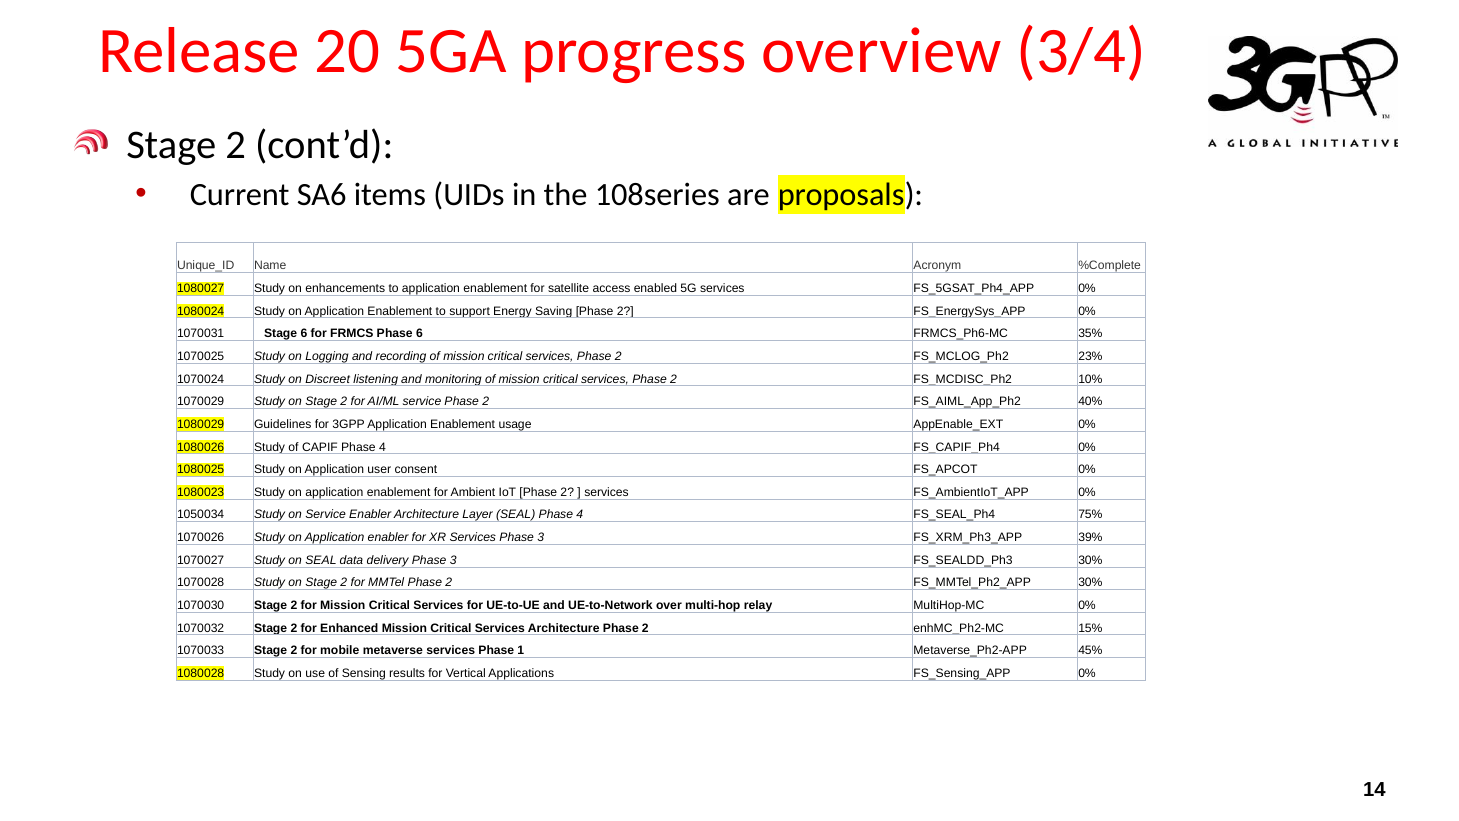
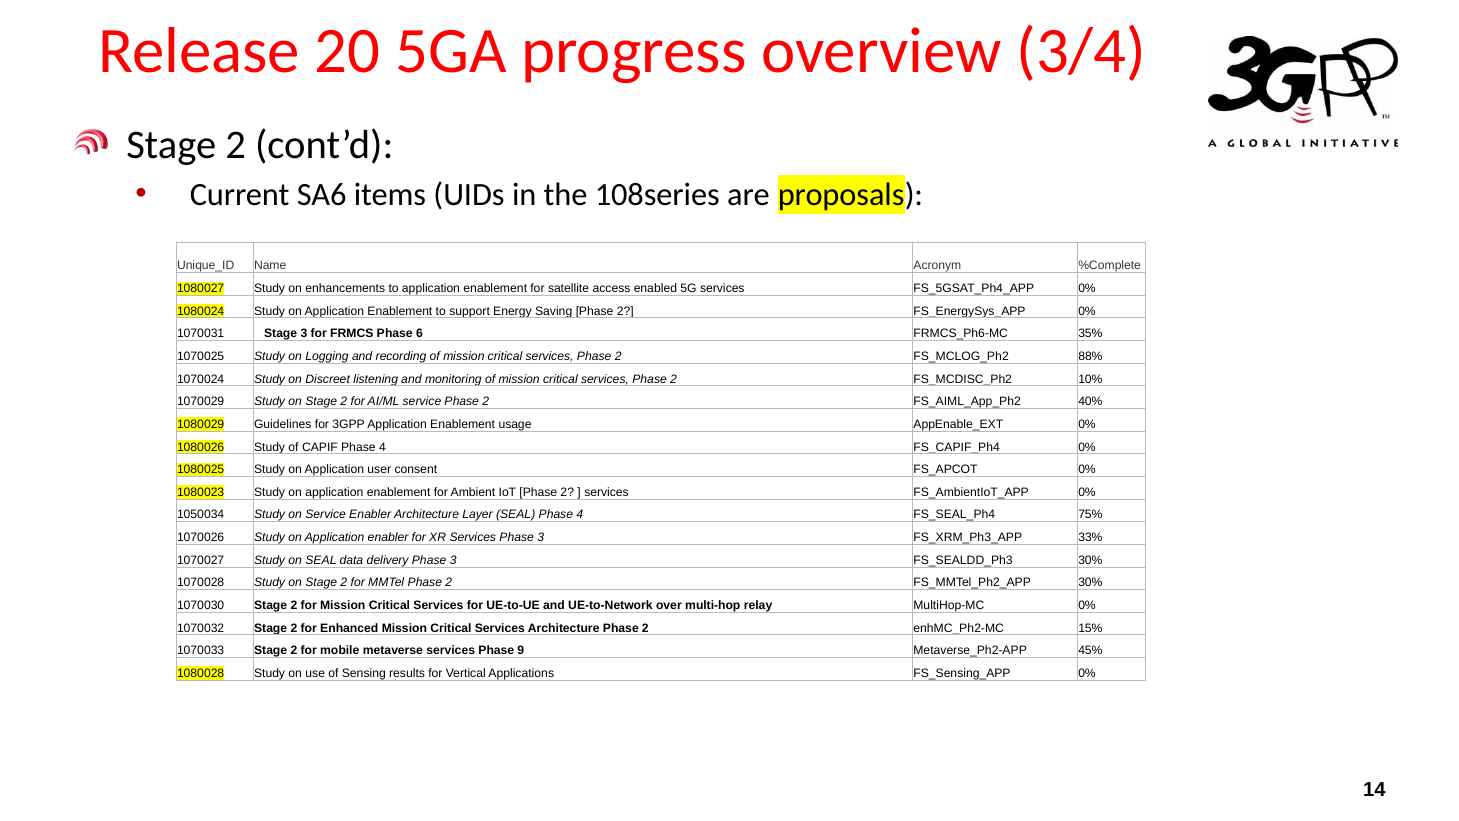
Stage 6: 6 -> 3 (304, 334)
23%: 23% -> 88% (1090, 356)
39%: 39% -> 33% (1090, 537)
1: 1 -> 9 (521, 651)
